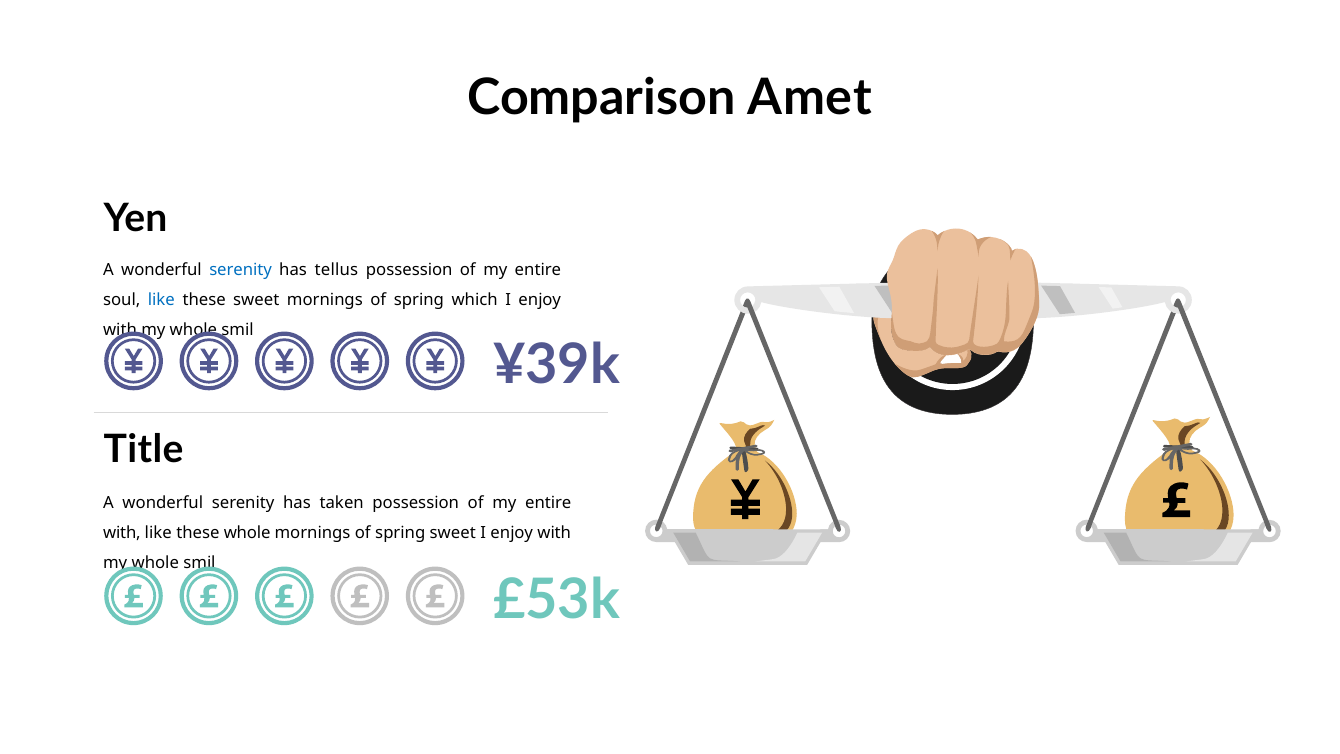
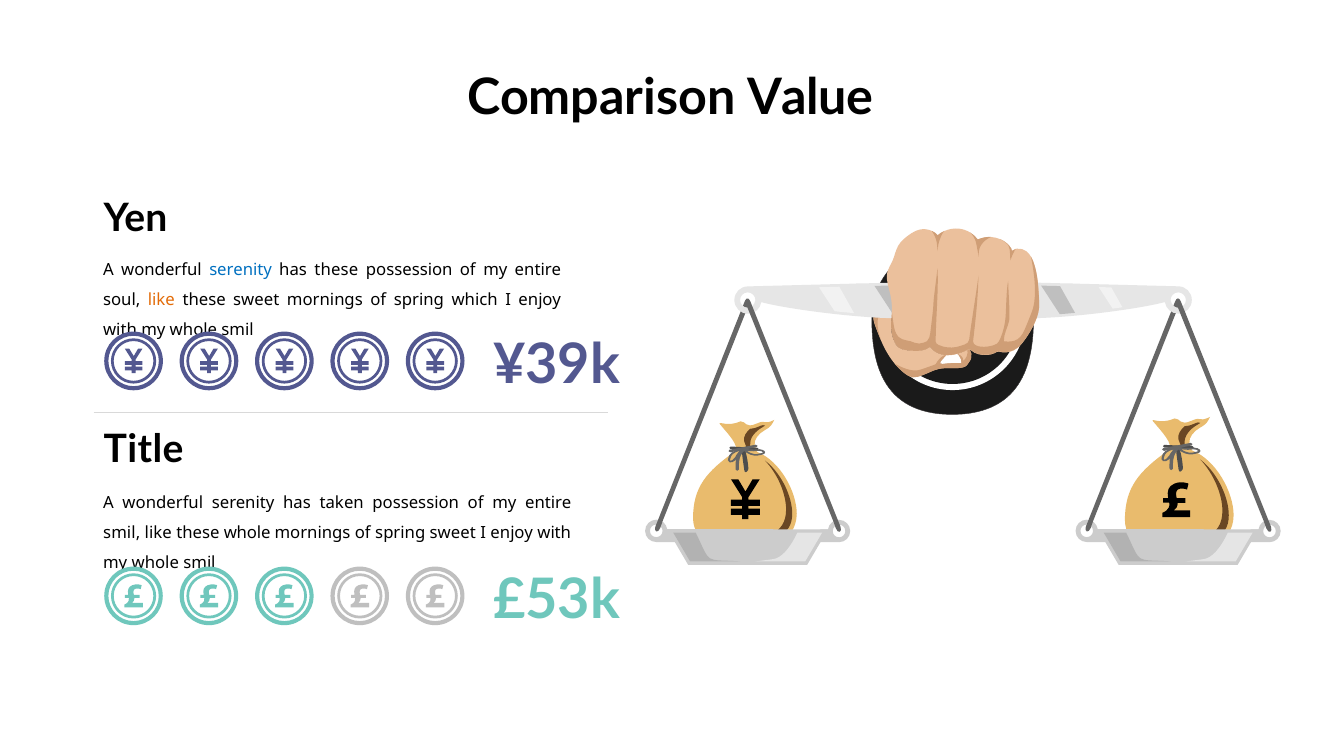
Amet: Amet -> Value (810, 98)
has tellus: tellus -> these (336, 269)
like colour: blue -> orange (161, 300)
with: with -> smil (122, 533)
